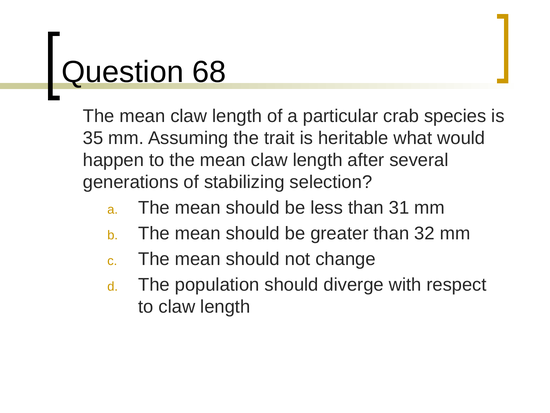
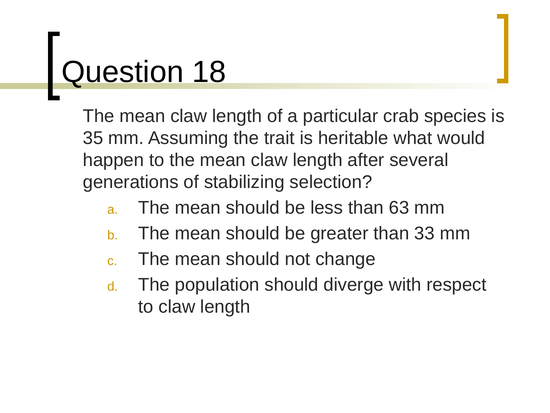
68: 68 -> 18 (209, 72)
31: 31 -> 63 (399, 208)
32: 32 -> 33 (425, 233)
